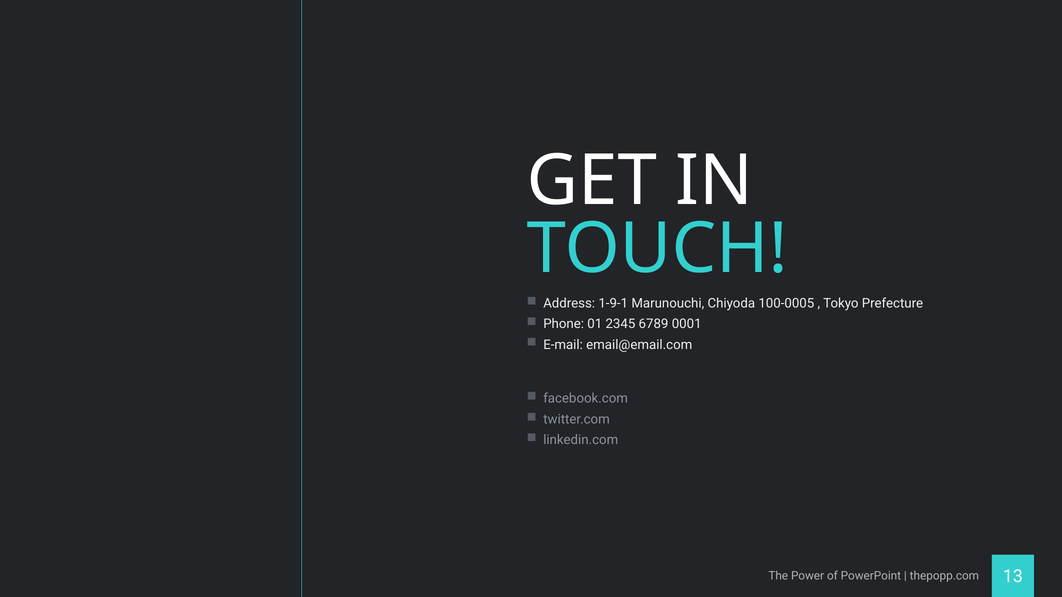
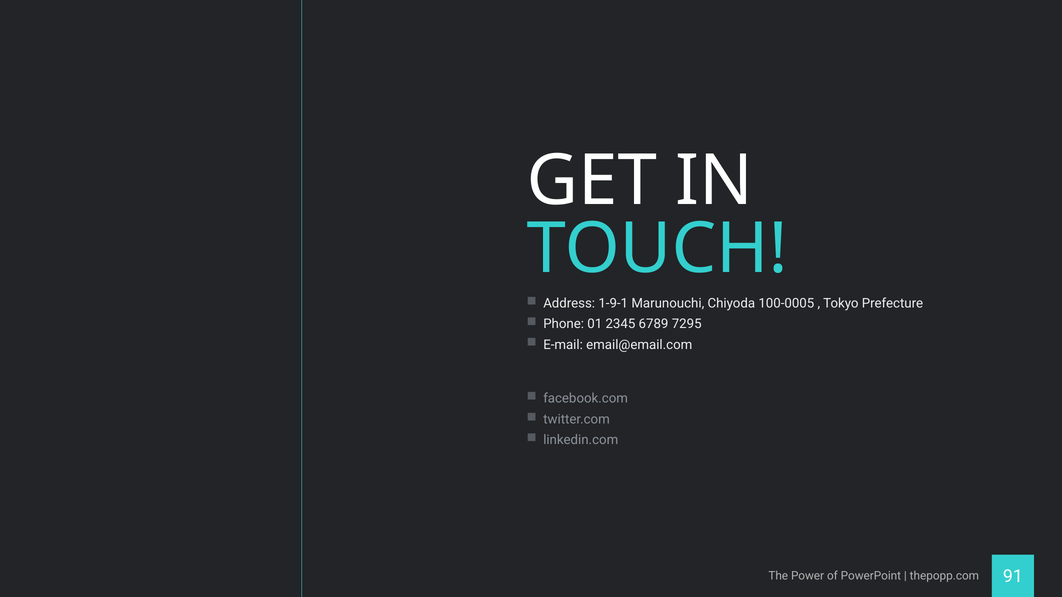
0001: 0001 -> 7295 (687, 324)
13: 13 -> 91 (1013, 577)
